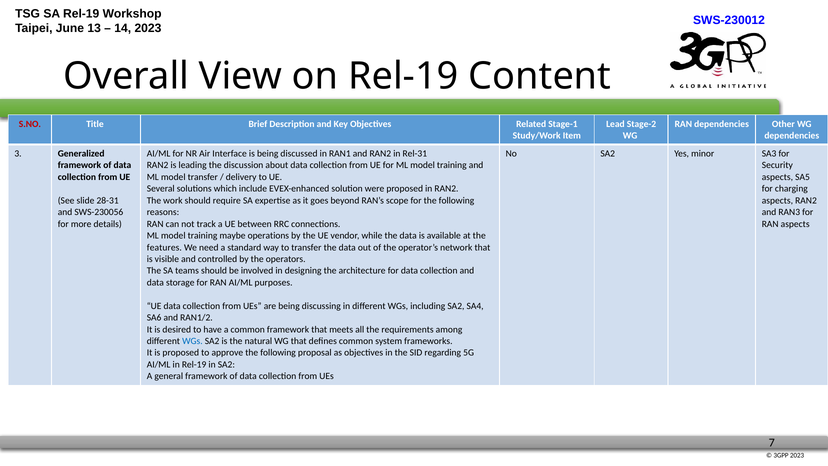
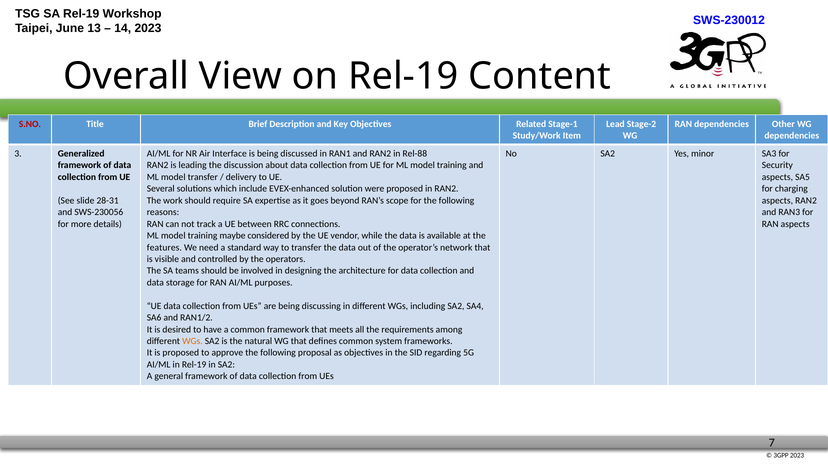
Rel-31: Rel-31 -> Rel-88 (415, 154)
operations: operations -> considered (268, 236)
WGs colour: blue -> orange (192, 341)
